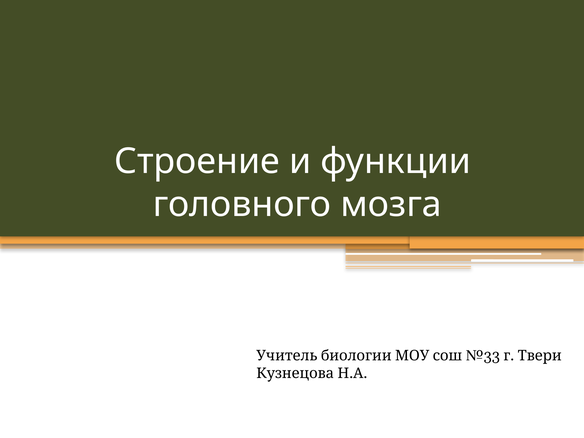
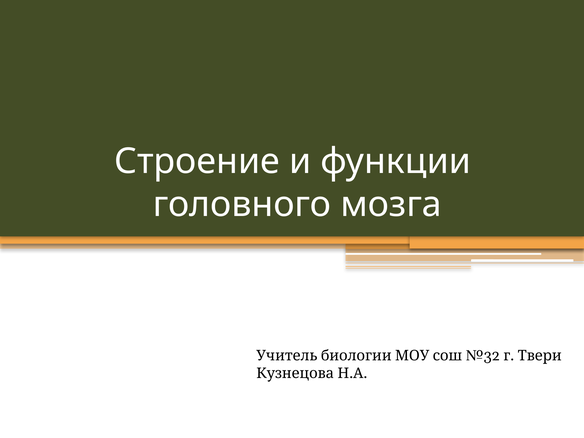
№33: №33 -> №32 (483, 356)
